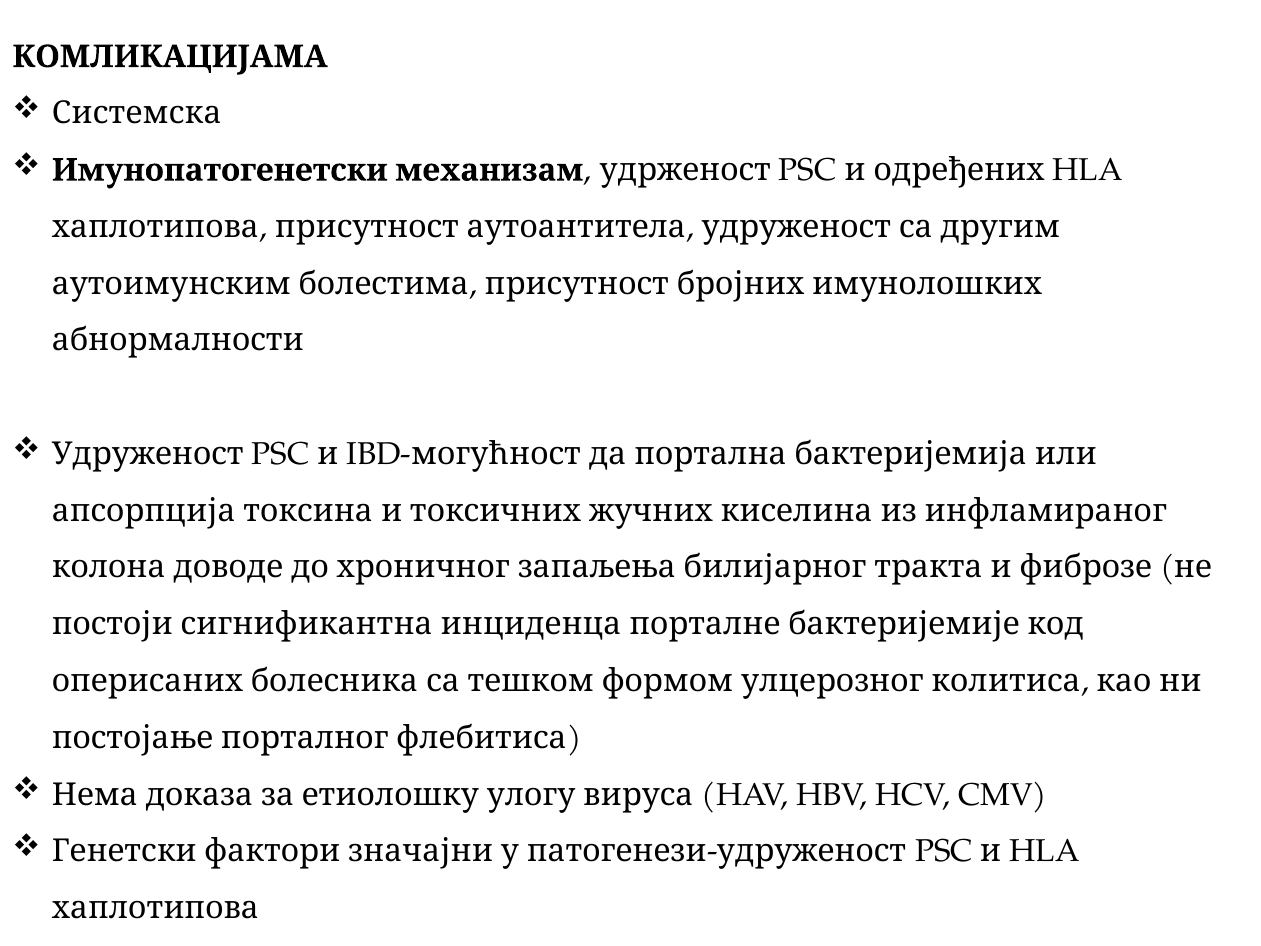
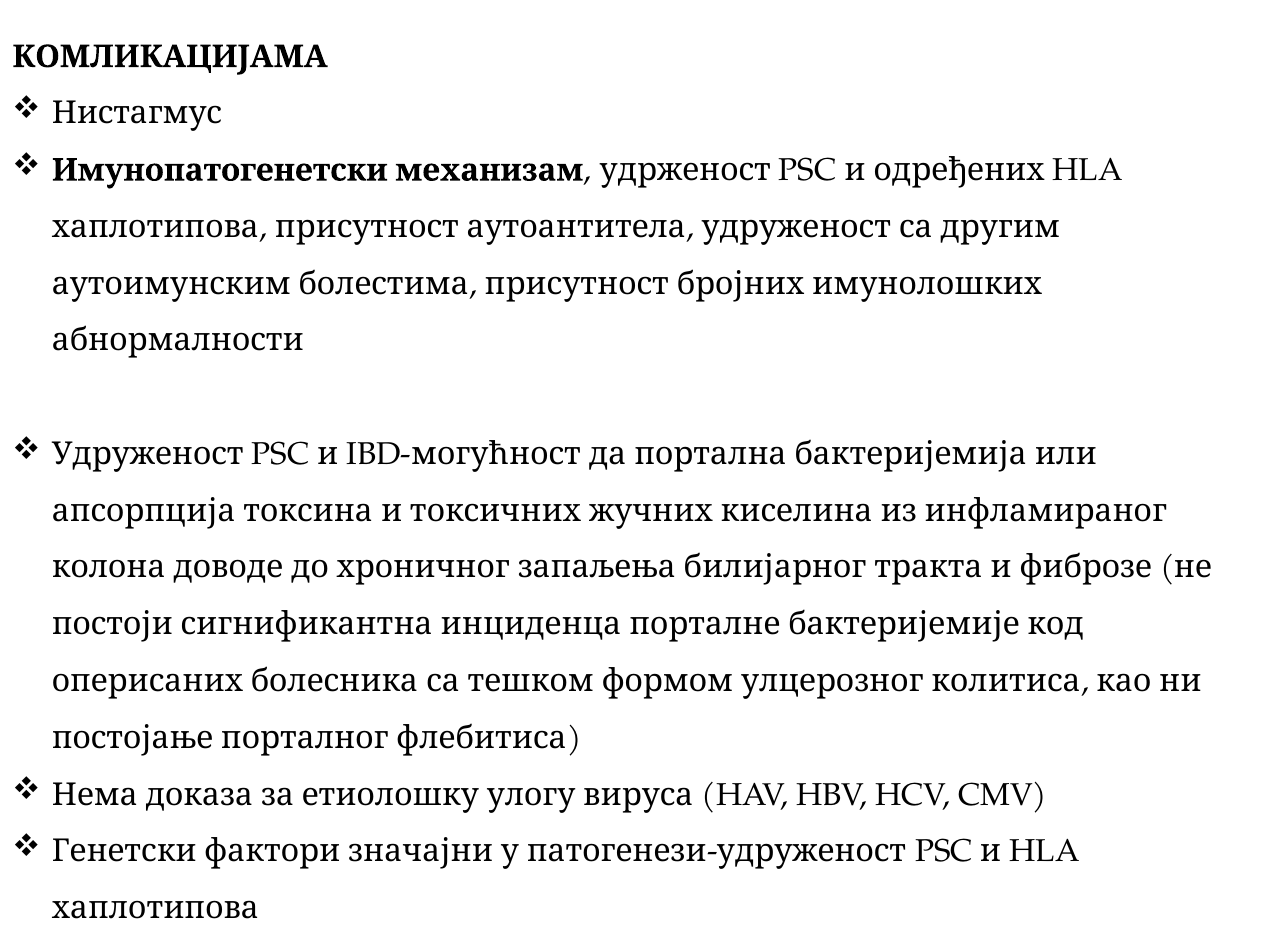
Системска: Системска -> Нистагмус (137, 113)
